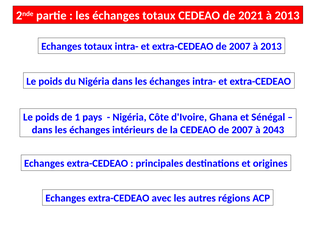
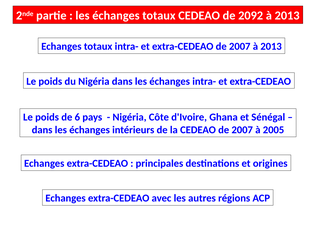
2021: 2021 -> 2092 (251, 16)
1: 1 -> 6 (77, 117)
2043: 2043 -> 2005 (274, 130)
